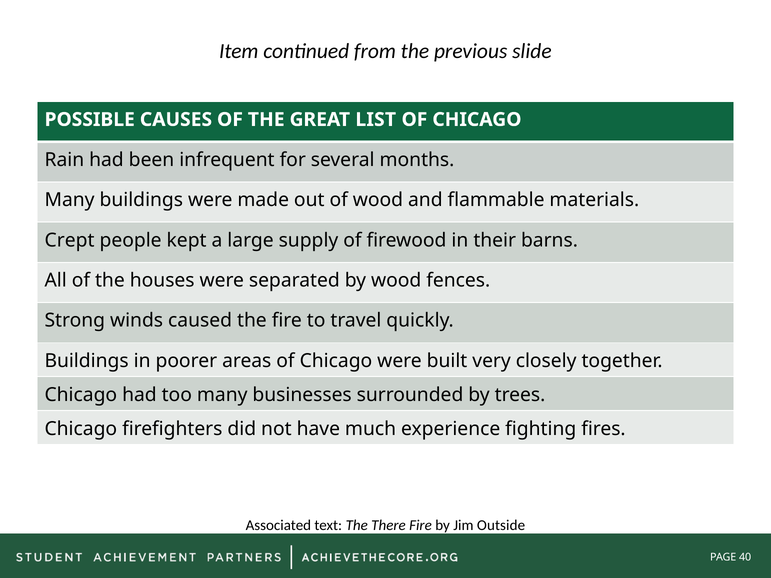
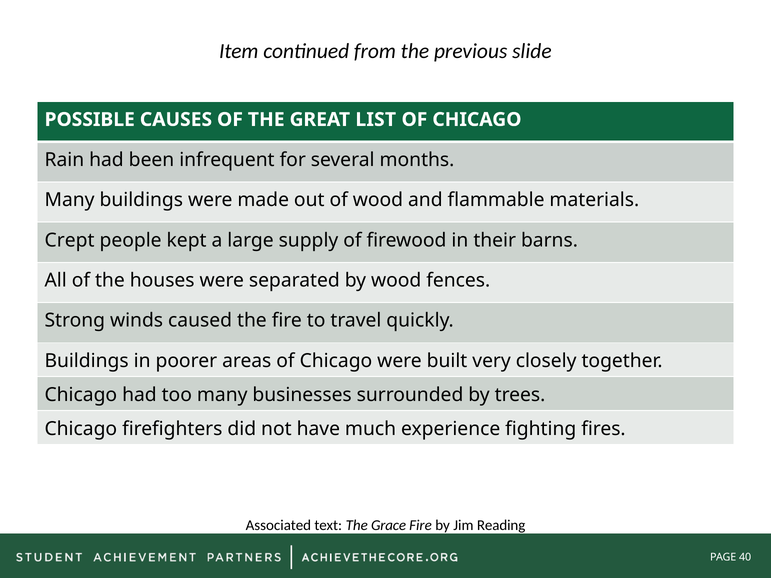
There: There -> Grace (389, 526)
Outside: Outside -> Reading (501, 526)
